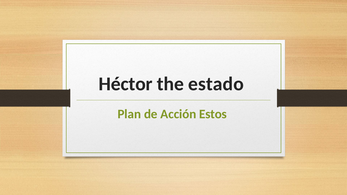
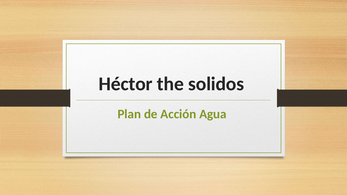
estado: estado -> solidos (216, 84)
Estos: Estos -> Agua (213, 114)
